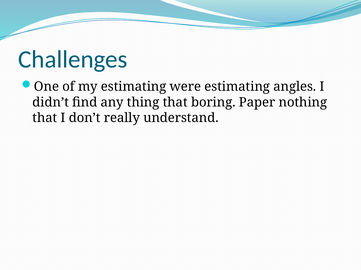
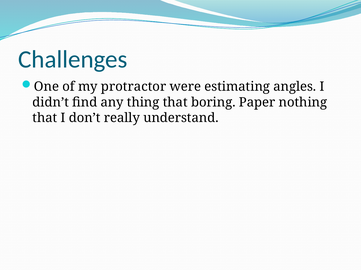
my estimating: estimating -> protractor (134, 87)
